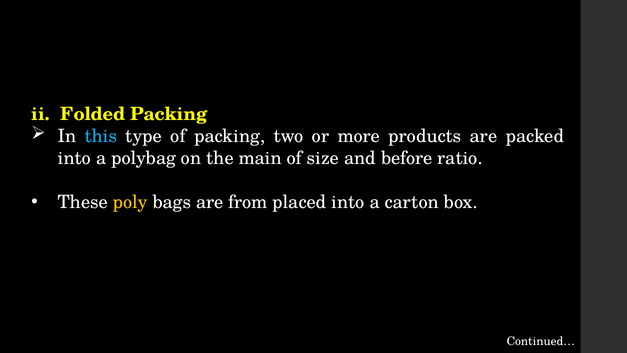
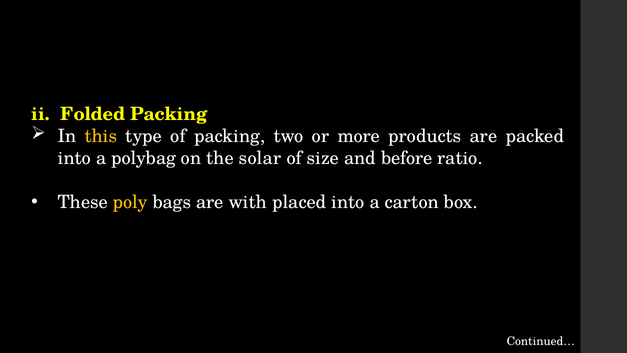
this colour: light blue -> yellow (101, 136)
main: main -> solar (260, 158)
from: from -> with (248, 202)
